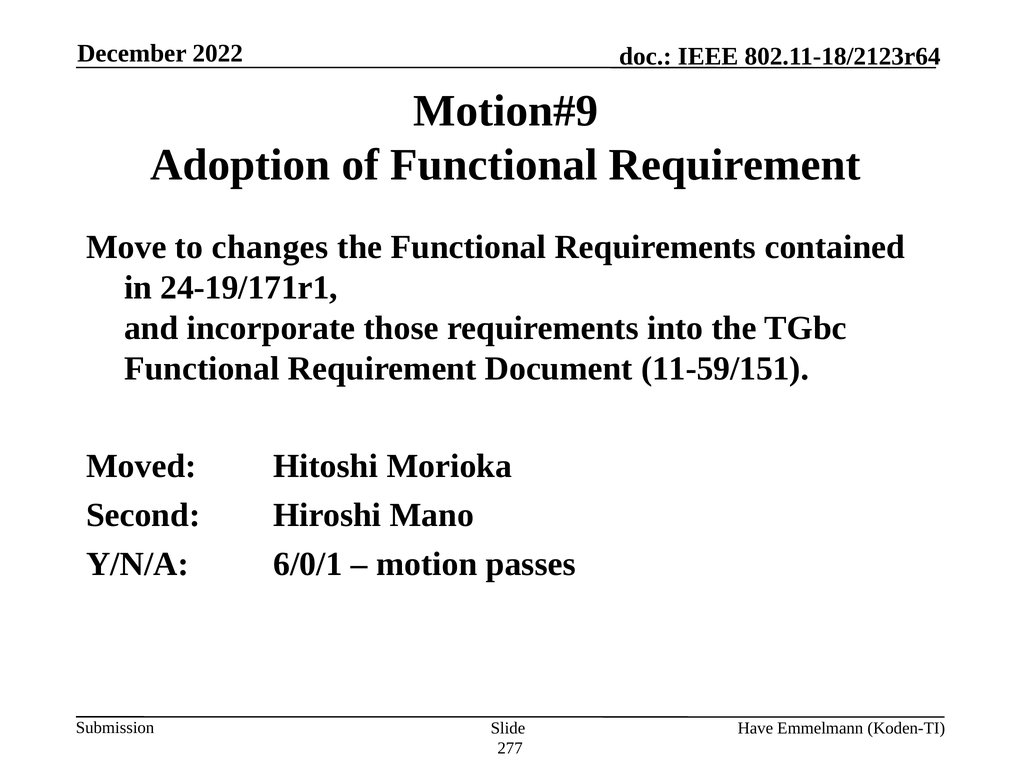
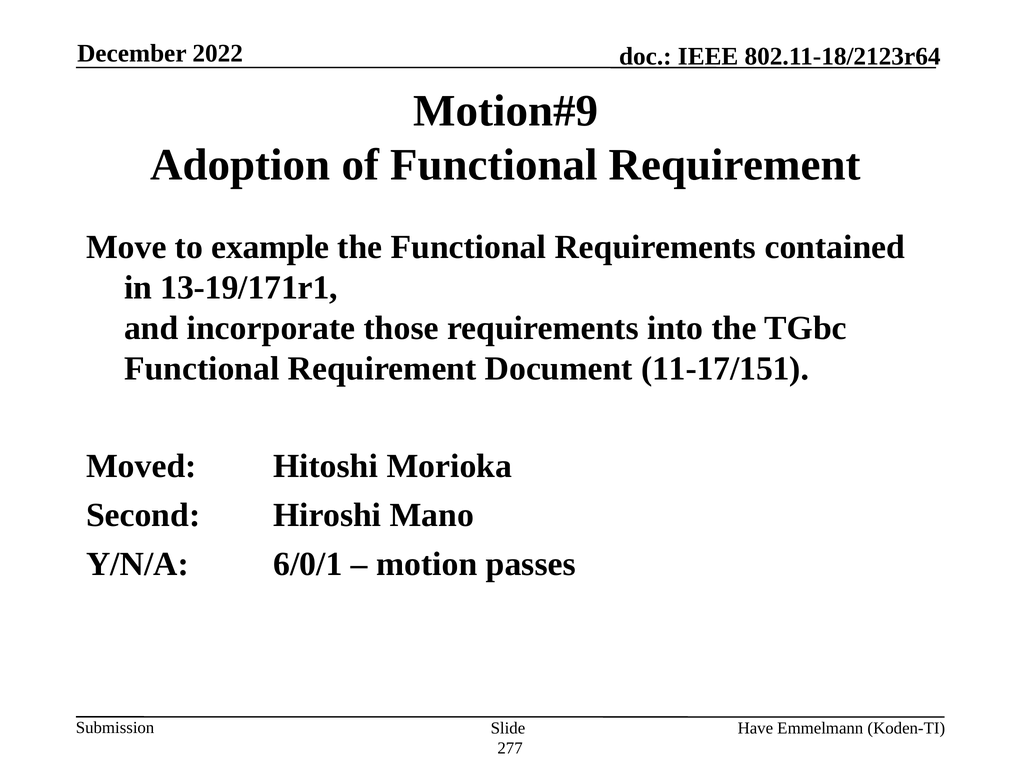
changes: changes -> example (270, 247)
24-19/171r1: 24-19/171r1 -> 13-19/171r1 (249, 287)
11-59/151: 11-59/151 -> 11-17/151 (725, 368)
